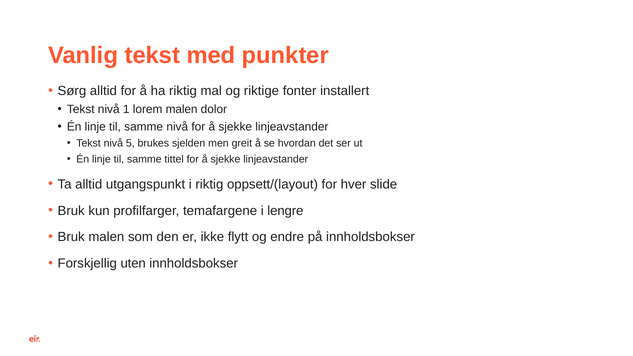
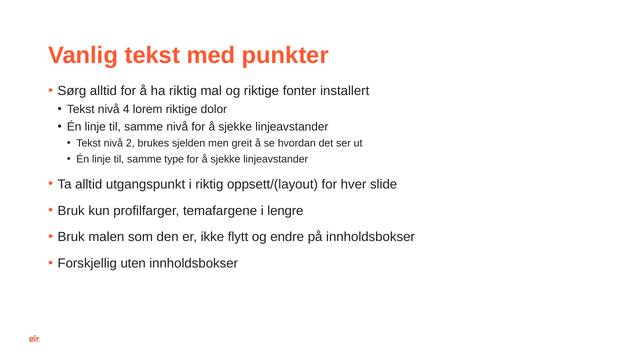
1: 1 -> 4 (126, 109)
lorem malen: malen -> riktige (182, 109)
5: 5 -> 2 (130, 143)
tittel: tittel -> type (174, 159)
